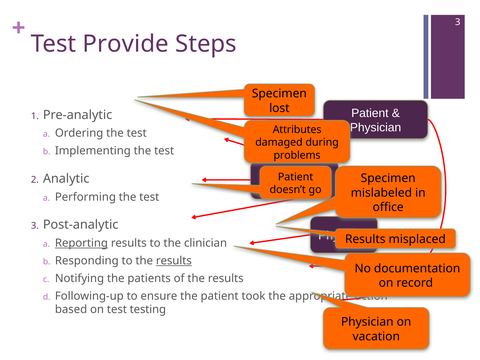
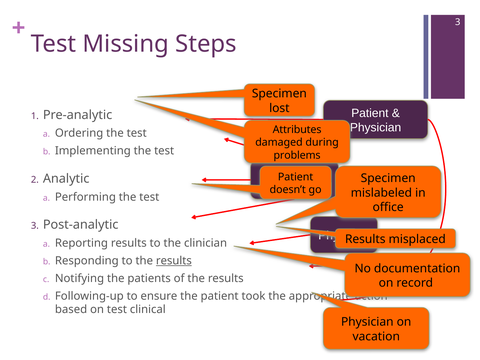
Provide: Provide -> Missing (126, 44)
Reporting underline: present -> none (81, 243)
testing: testing -> clinical (148, 310)
